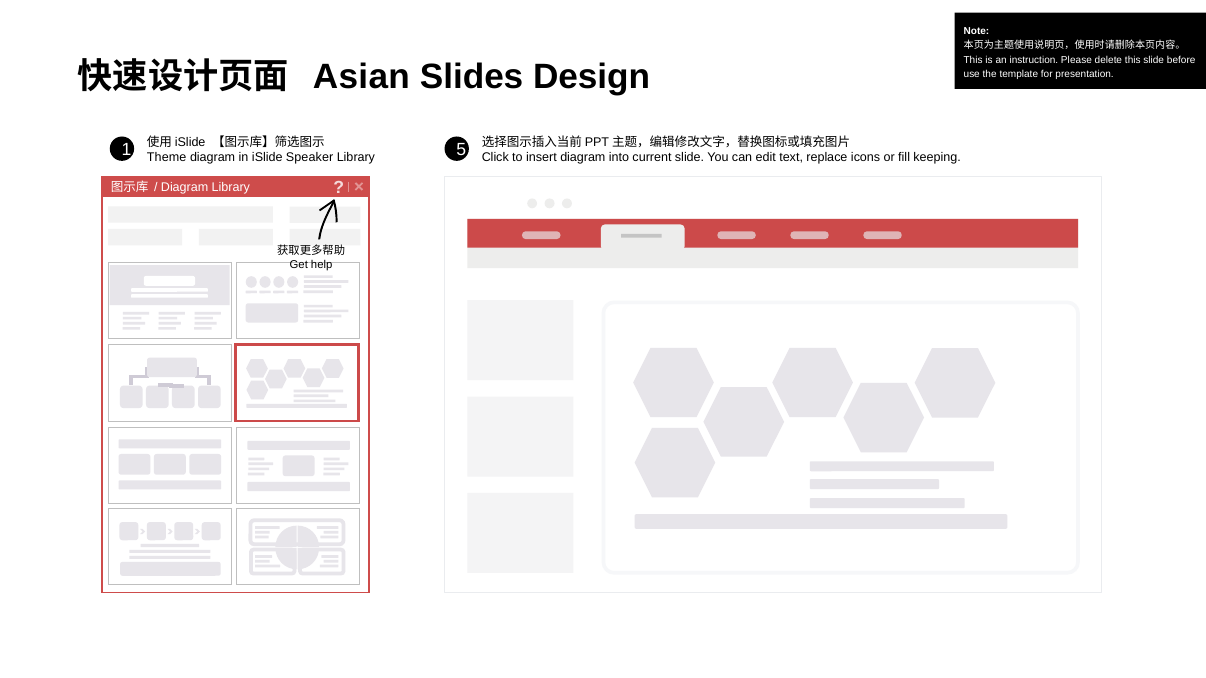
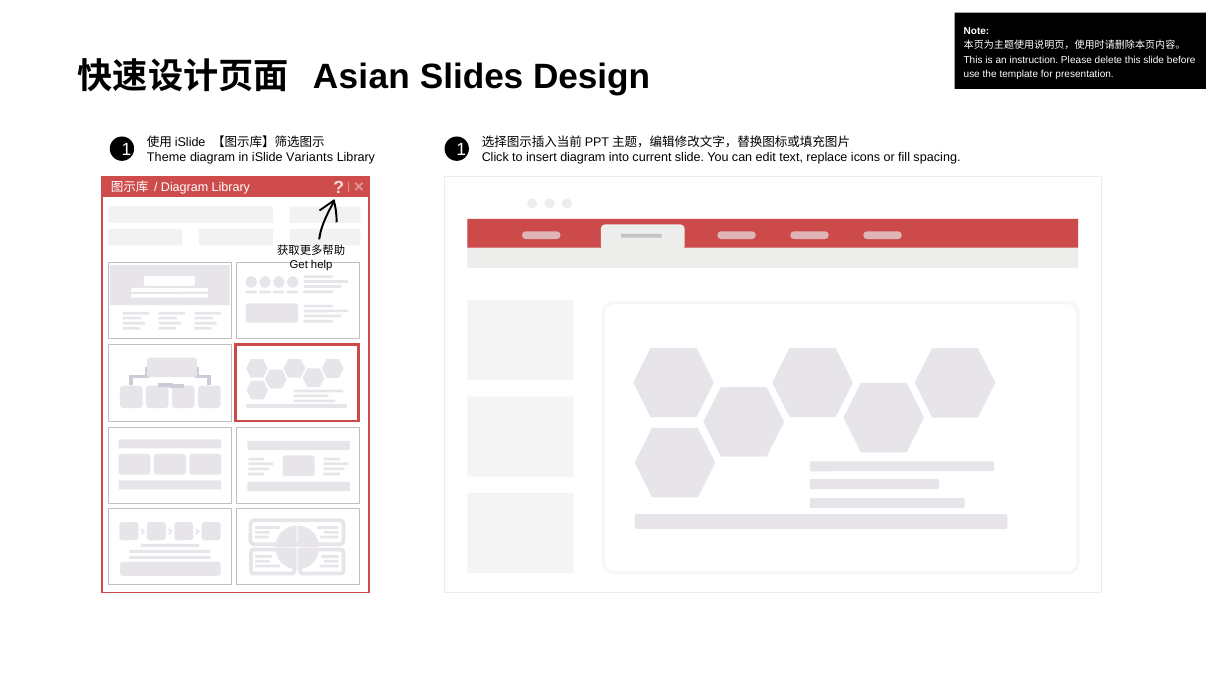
1 5: 5 -> 1 (461, 150)
Speaker: Speaker -> Variants (310, 157)
keeping: keeping -> spacing (937, 157)
